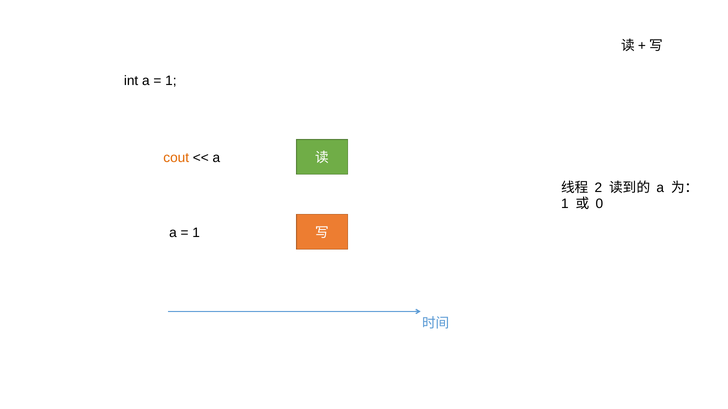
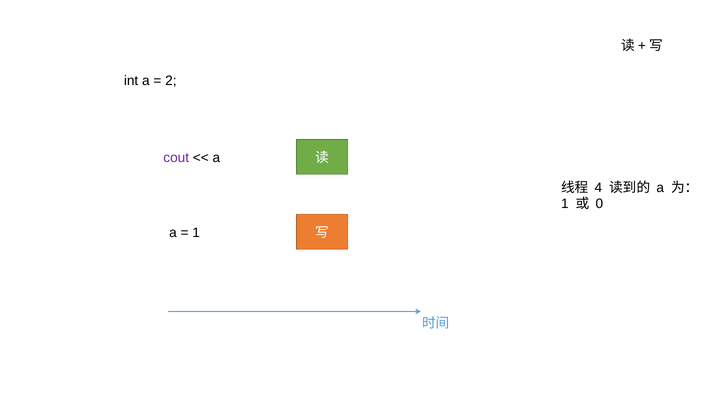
1: 1 -> 2 (171, 81)
cout colour: orange -> purple (176, 158)
2: 2 -> 4 (598, 188)
